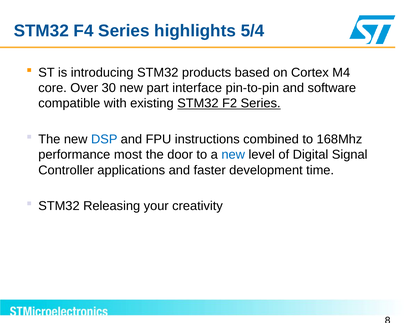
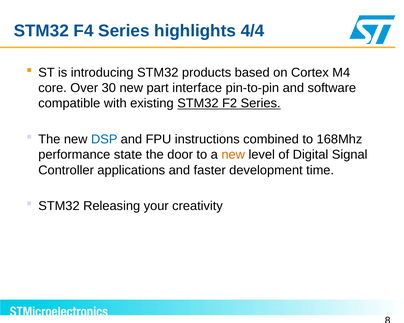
5/4: 5/4 -> 4/4 (253, 31)
most: most -> state (128, 155)
new colour: blue -> orange (233, 155)
